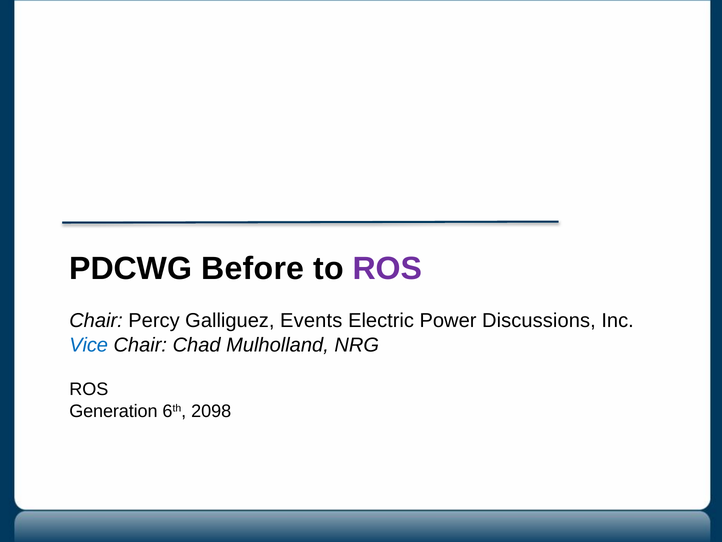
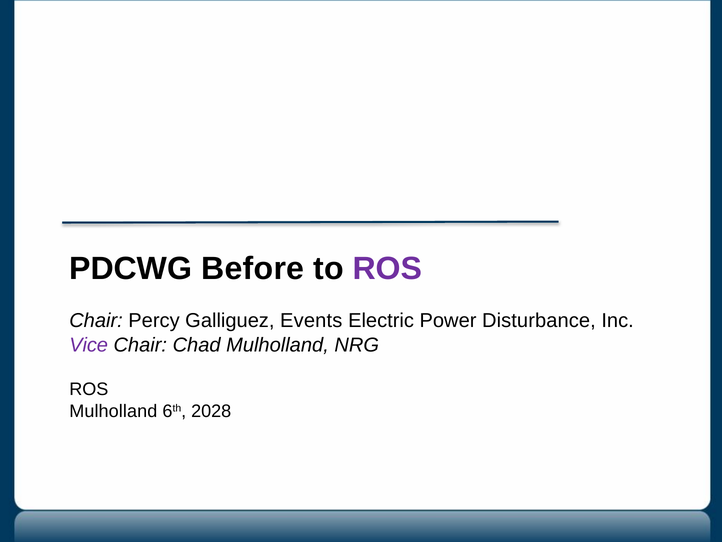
Discussions: Discussions -> Disturbance (539, 321)
Vice colour: blue -> purple (89, 345)
Generation: Generation -> Mulholland (113, 411)
2098: 2098 -> 2028 (211, 411)
